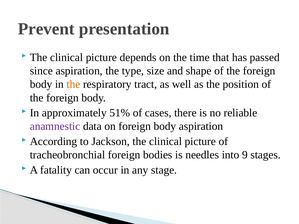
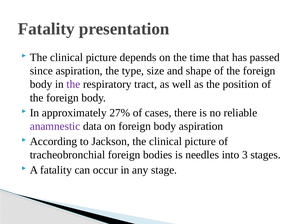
Prevent: Prevent -> Fatality (46, 29)
the colour: orange -> purple (73, 84)
51%: 51% -> 27% (120, 113)
9: 9 -> 3 (245, 155)
